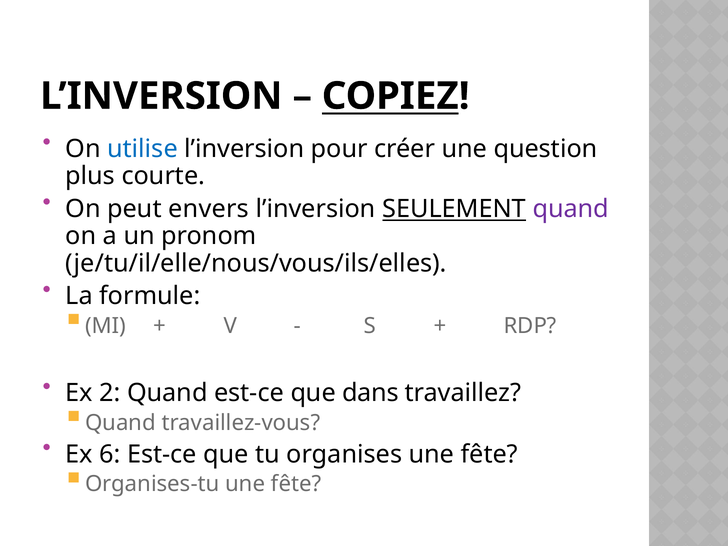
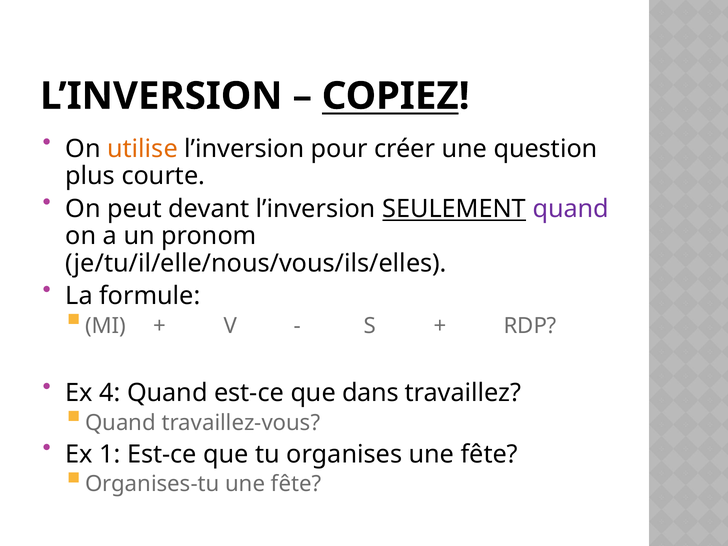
utilise colour: blue -> orange (143, 149)
envers: envers -> devant (209, 209)
2: 2 -> 4 (110, 393)
6: 6 -> 1 (110, 454)
